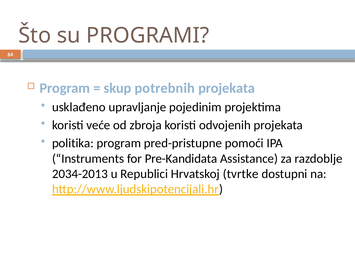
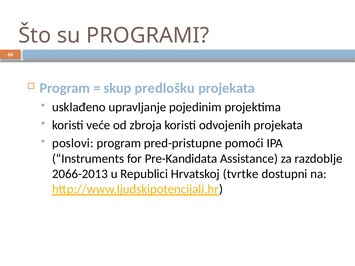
potrebnih: potrebnih -> predlošku (165, 88)
politika: politika -> poslovi (73, 143)
2034-2013: 2034-2013 -> 2066-2013 (80, 174)
